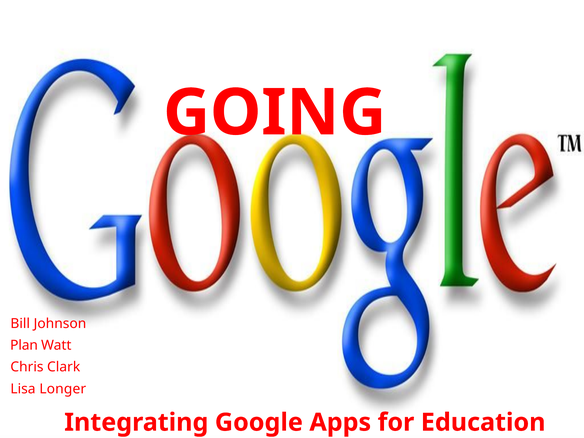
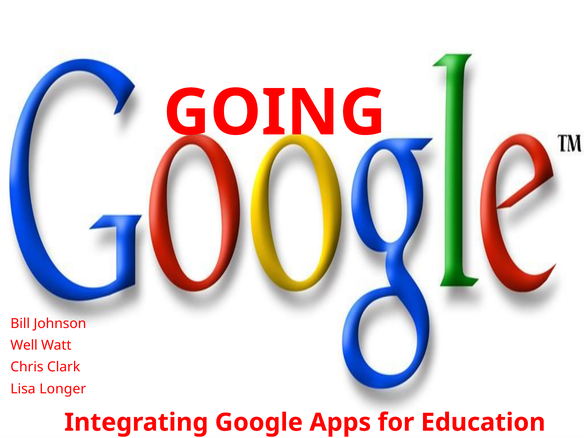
Plan: Plan -> Well (24, 345)
